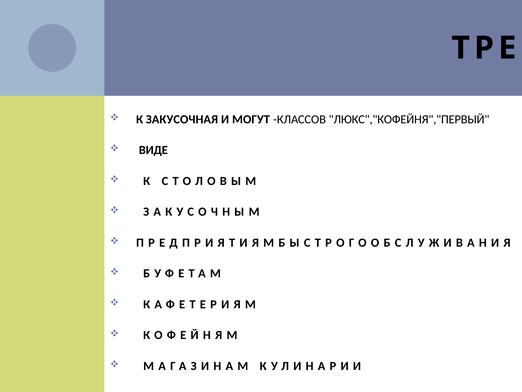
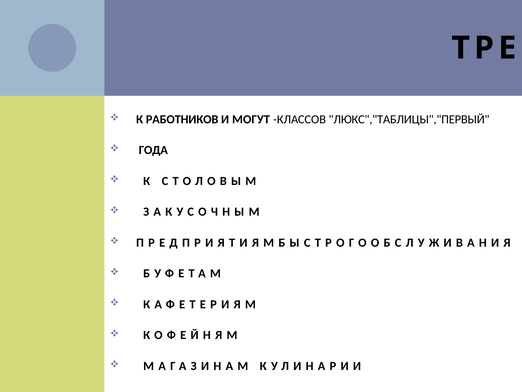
ЗАКУСОЧНАЯ: ЗАКУСОЧНАЯ -> РАБОТНИКОВ (182, 119)
ЛЮКС","КОФЕЙНЯ","ПЕРВЫЙ: ЛЮКС","КОФЕЙНЯ","ПЕРВЫЙ -> ЛЮКС","ТАБЛИЦЫ","ПЕРВЫЙ (409, 119)
ВИДЕ: ВИДЕ -> ГОДА (153, 150)
